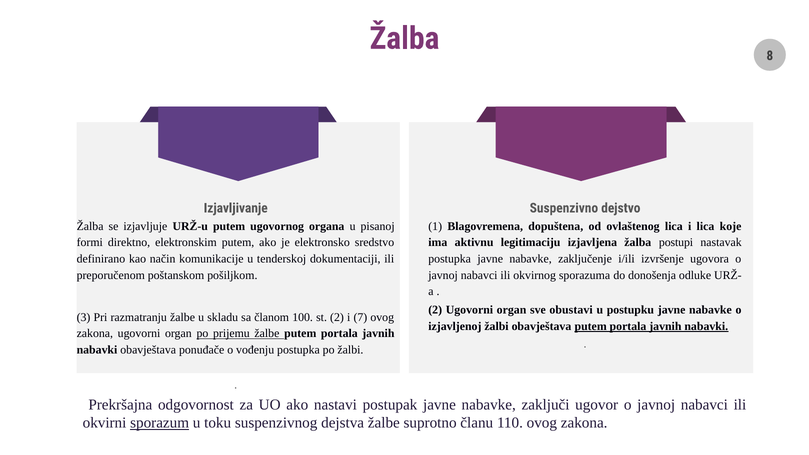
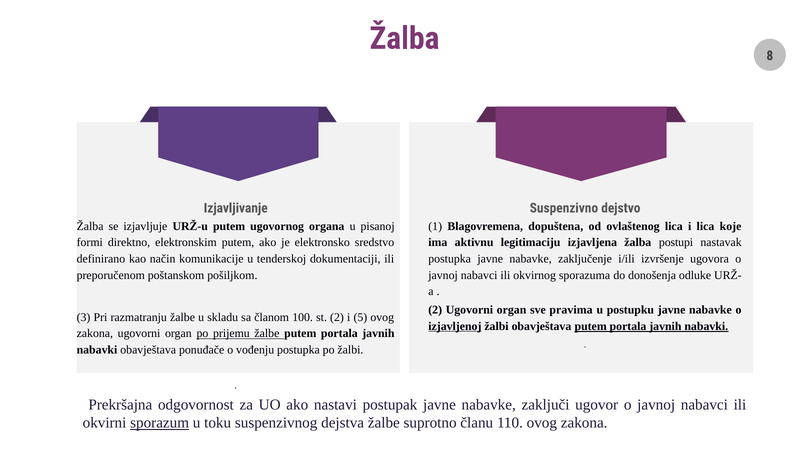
obustavi: obustavi -> pravima (571, 310)
7: 7 -> 5 (360, 317)
izjavljenoj underline: none -> present (455, 326)
